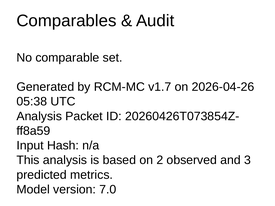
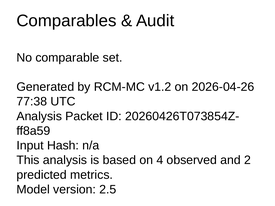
v1.7: v1.7 -> v1.2 (160, 87)
05:38: 05:38 -> 77:38 (32, 102)
2: 2 -> 4 (160, 160)
3: 3 -> 2 (248, 160)
7.0: 7.0 -> 2.5 (108, 190)
